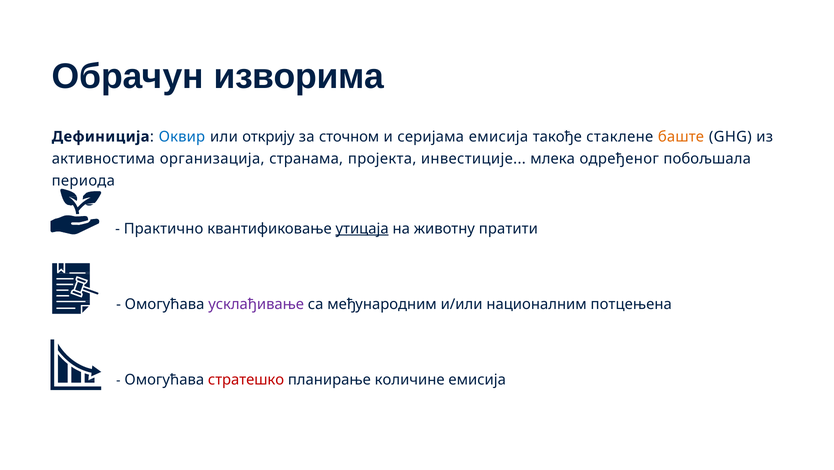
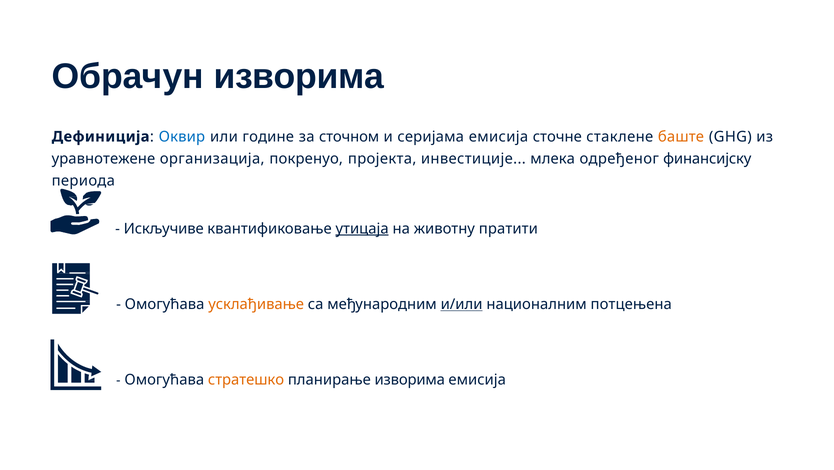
открију: открију -> године (268, 137)
такође: такође -> сточне (557, 137)
активностима: активностима -> уравнотежене (103, 159)
странама: странама -> покренуо (306, 159)
побољшала: побољшала -> финансијску (707, 159)
Практично: Практично -> Искључиве (164, 228)
усклађивање colour: purple -> orange (256, 304)
и/или underline: none -> present (462, 304)
стратешко colour: red -> orange (246, 380)
планирање количине: количине -> изворима (410, 380)
